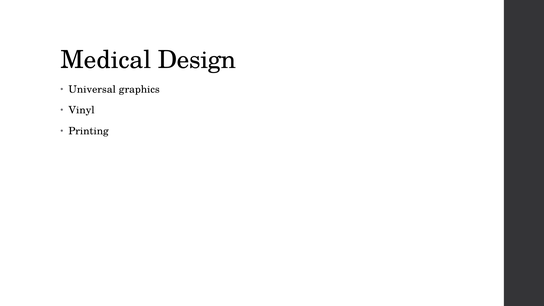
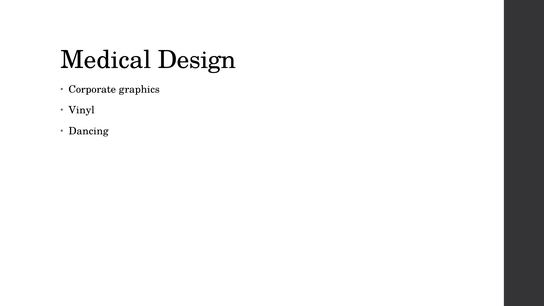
Universal: Universal -> Corporate (92, 90)
Printing: Printing -> Dancing (89, 131)
